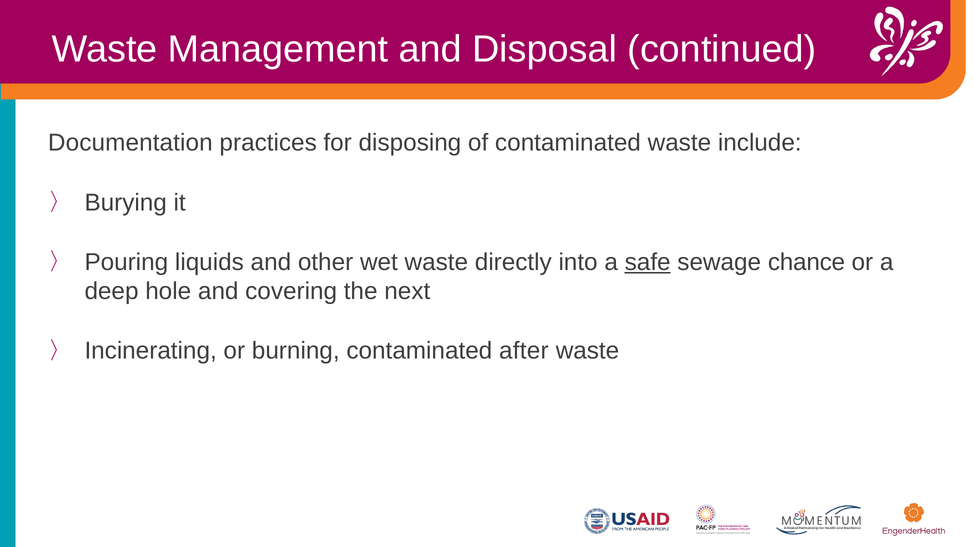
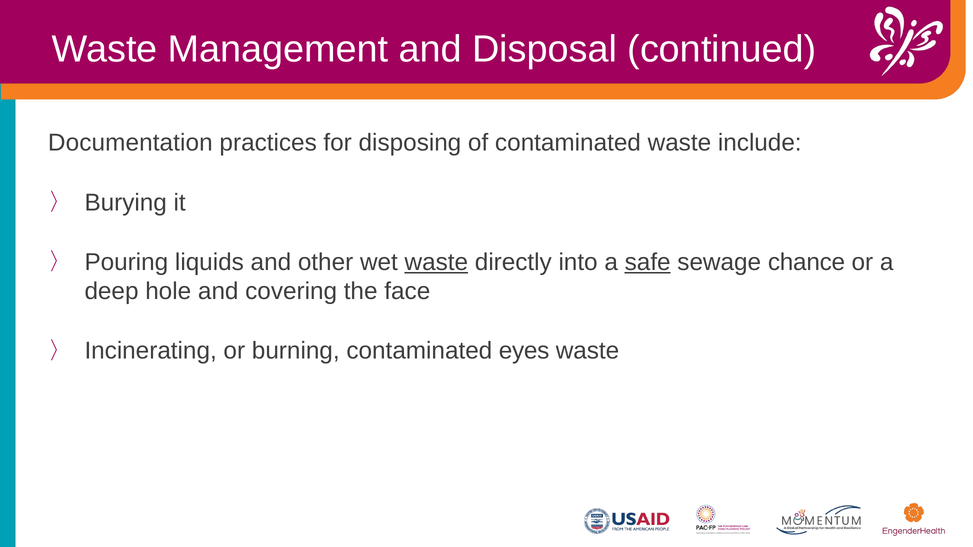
waste underline: none -> present (436, 262)
next: next -> face (407, 291)
after: after -> eyes (524, 351)
